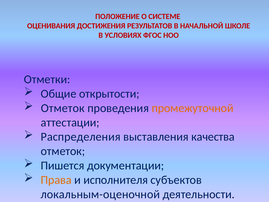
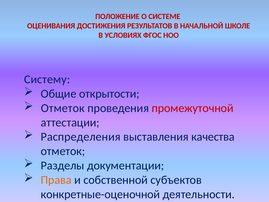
Отметки: Отметки -> Систему (47, 79)
промежуточной colour: orange -> red (193, 108)
Пишется: Пишется -> Разделы (63, 165)
исполнителя: исполнителя -> собственной (116, 180)
локальным-оценочной: локальным-оценочной -> конкретные-оценочной (100, 194)
